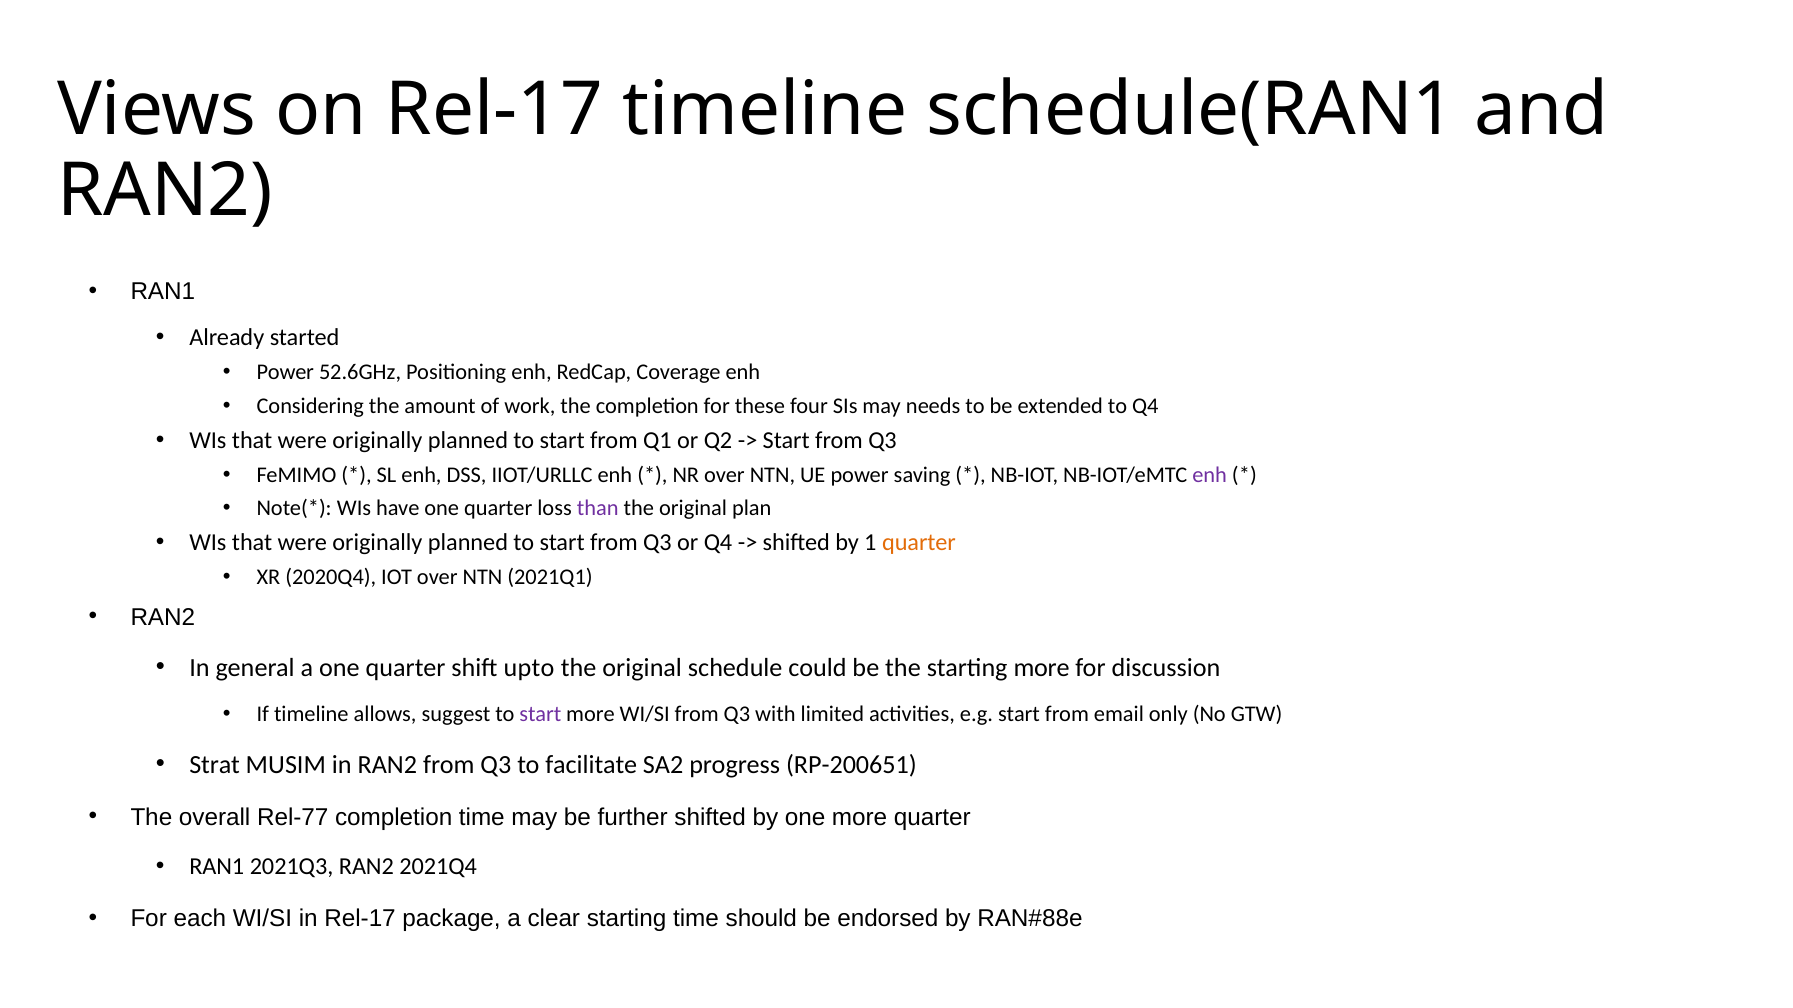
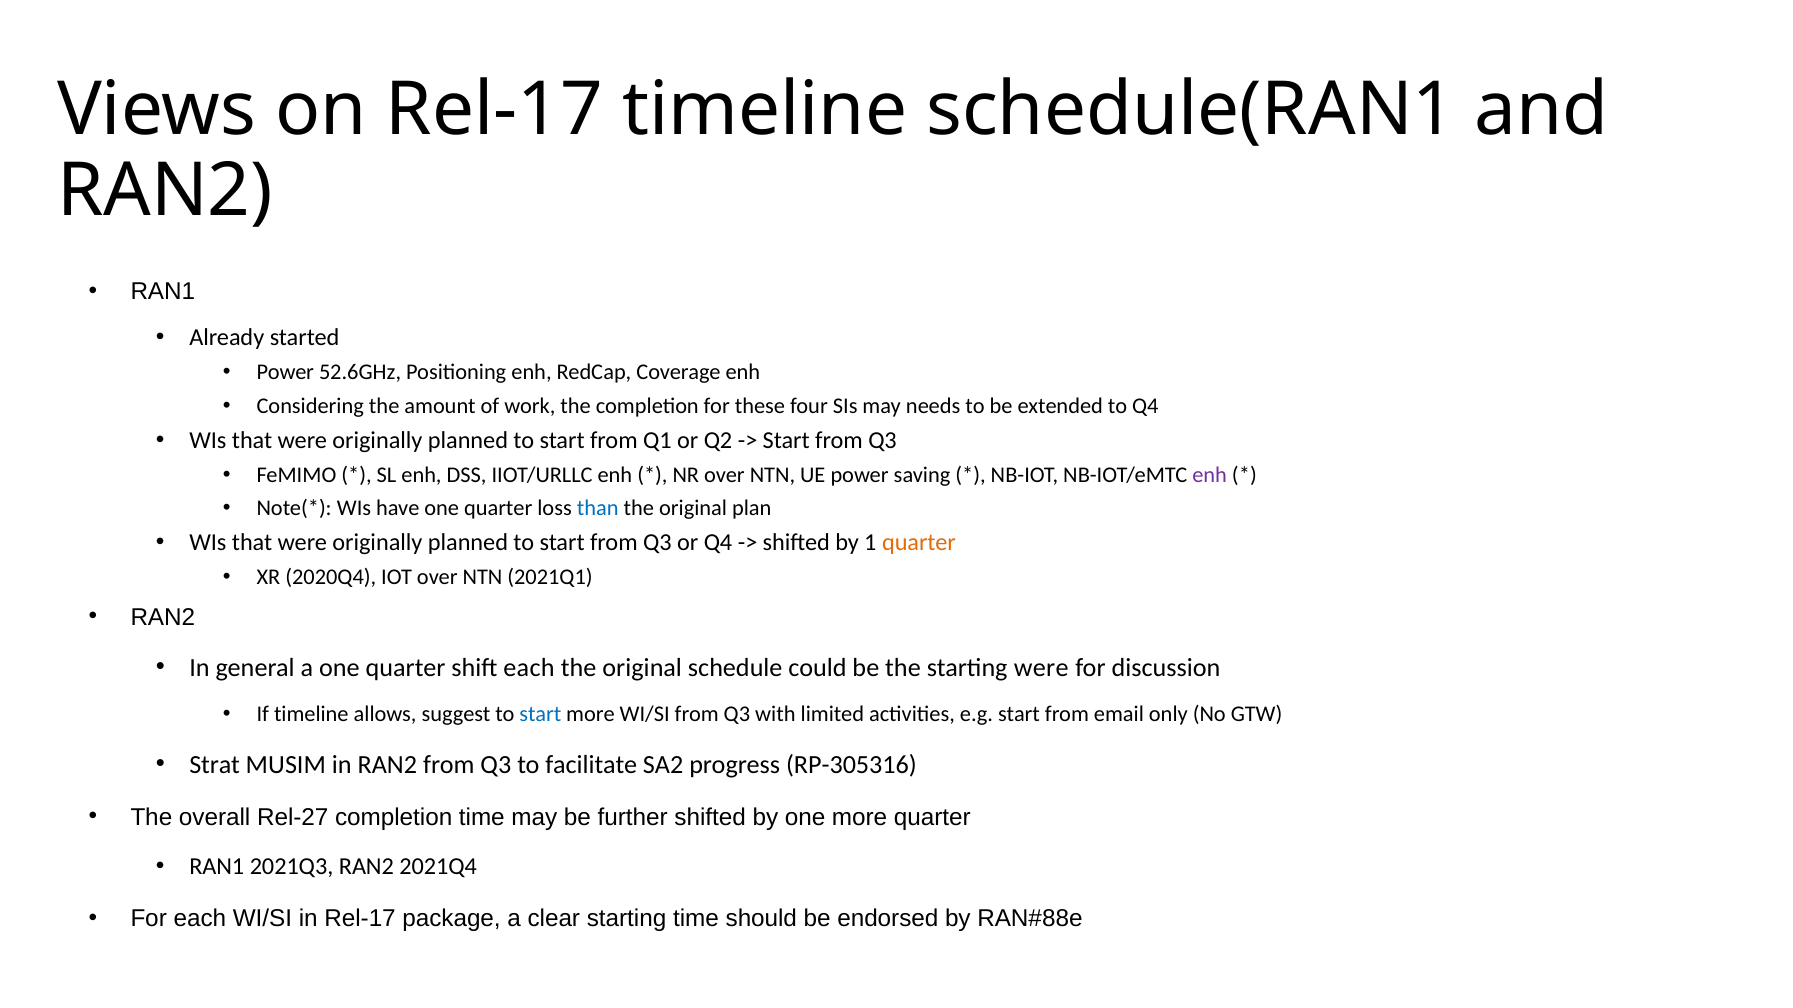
than colour: purple -> blue (598, 509)
shift upto: upto -> each (529, 668)
starting more: more -> were (1041, 668)
start colour: purple -> blue (540, 715)
RP-200651: RP-200651 -> RP-305316 (851, 765)
Rel-77: Rel-77 -> Rel-27 (293, 818)
